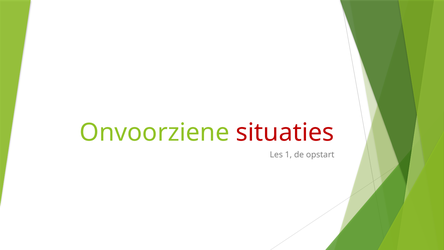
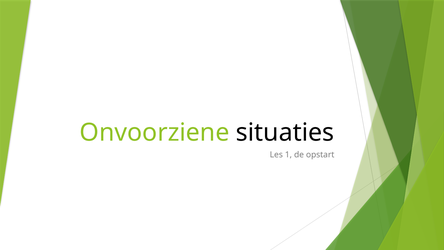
situaties colour: red -> black (285, 133)
